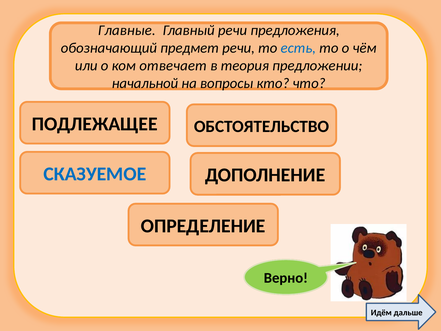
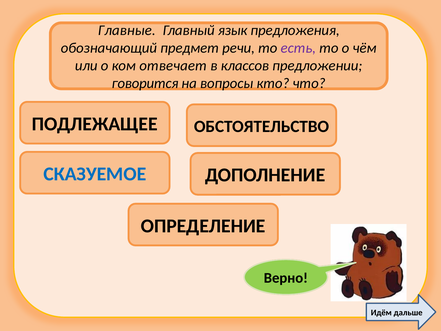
Главный речи: речи -> язык (233, 30)
есть colour: blue -> purple (298, 48)
теория: теория -> классов (245, 66)
начальной: начальной -> говорится (145, 83)
